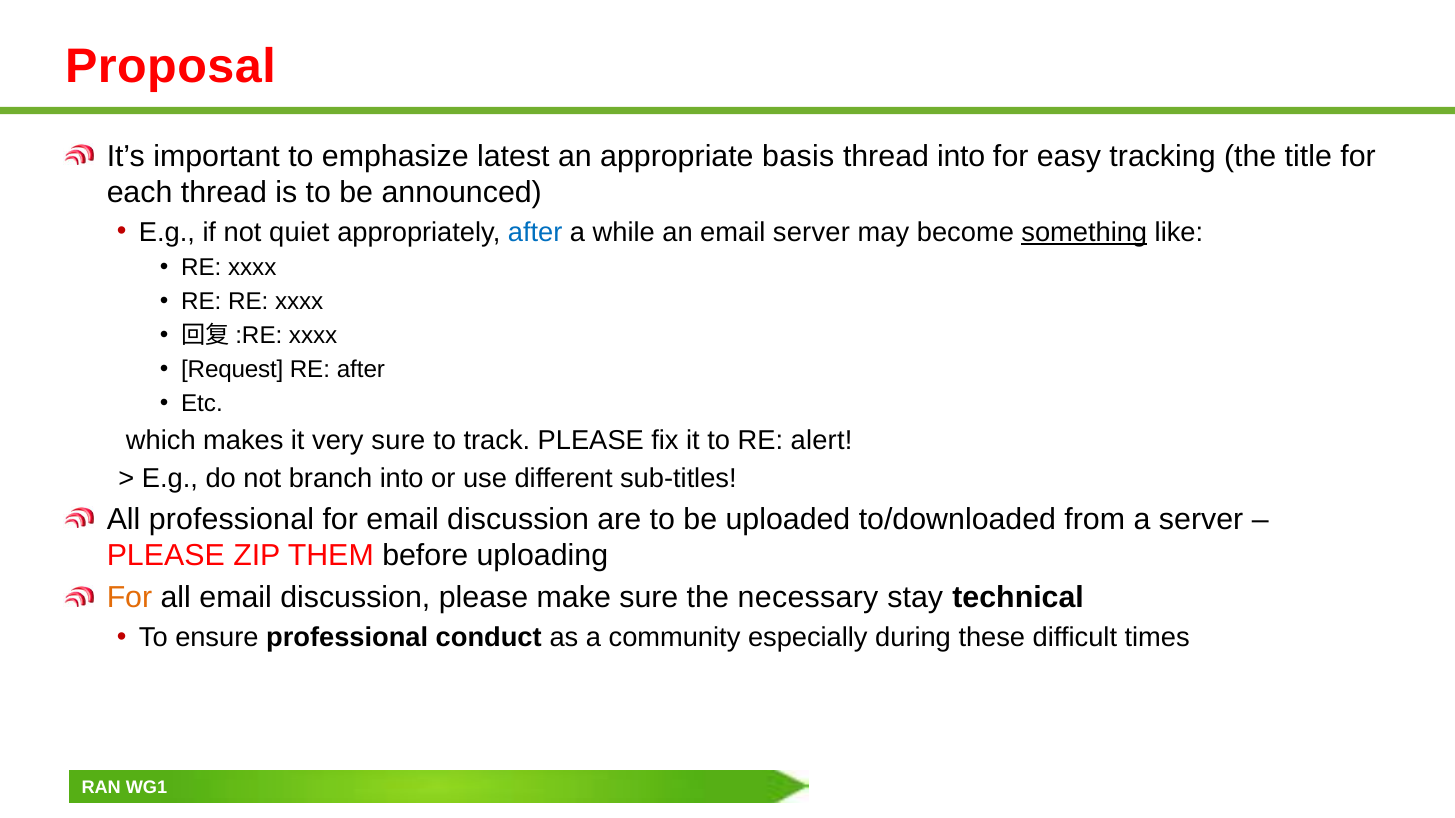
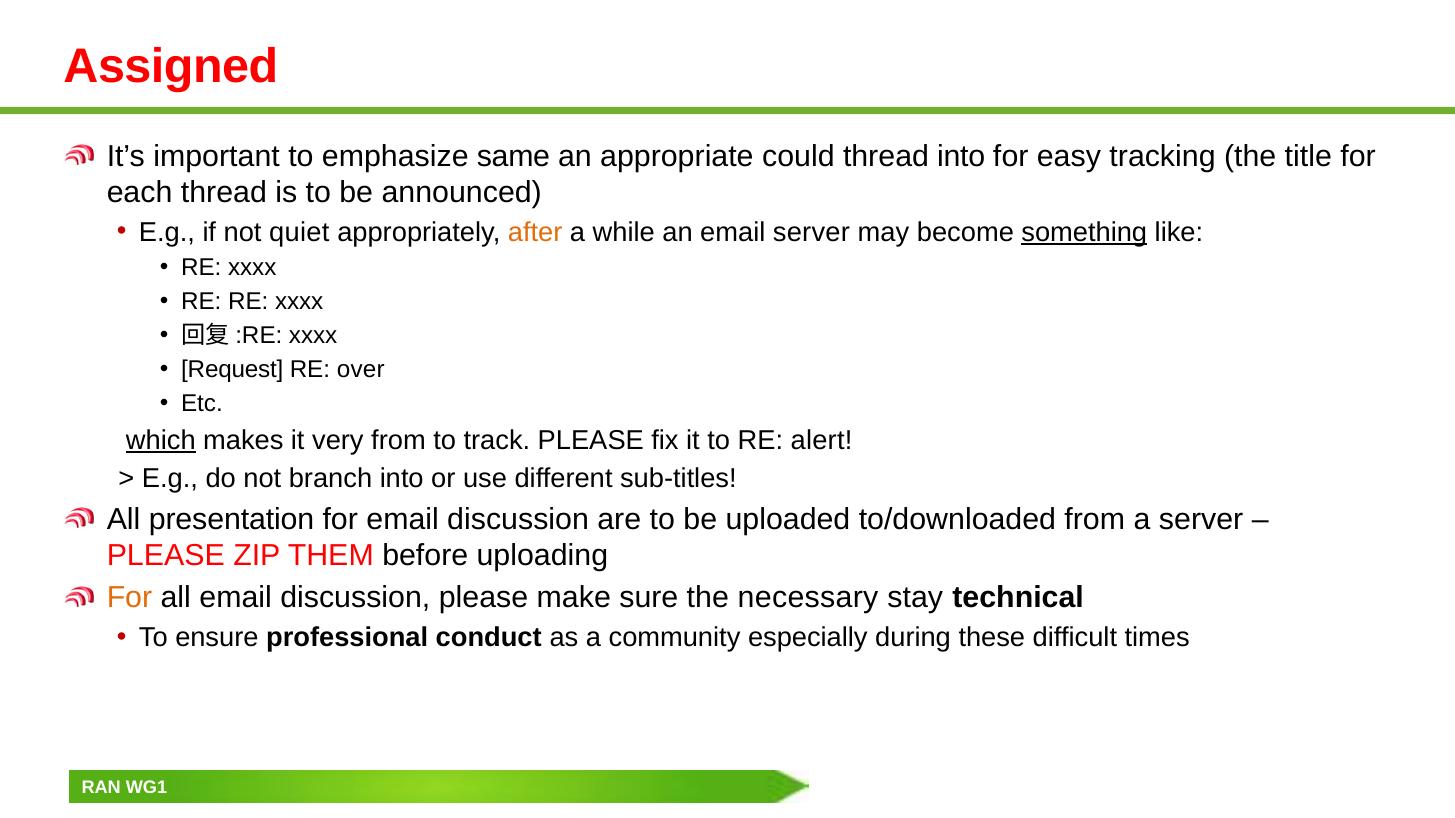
Proposal: Proposal -> Assigned (171, 67)
latest: latest -> same (513, 156)
basis: basis -> could (798, 156)
after colour: blue -> orange (535, 233)
RE after: after -> over (361, 370)
which underline: none -> present (161, 440)
very sure: sure -> from (399, 440)
All professional: professional -> presentation (232, 519)
